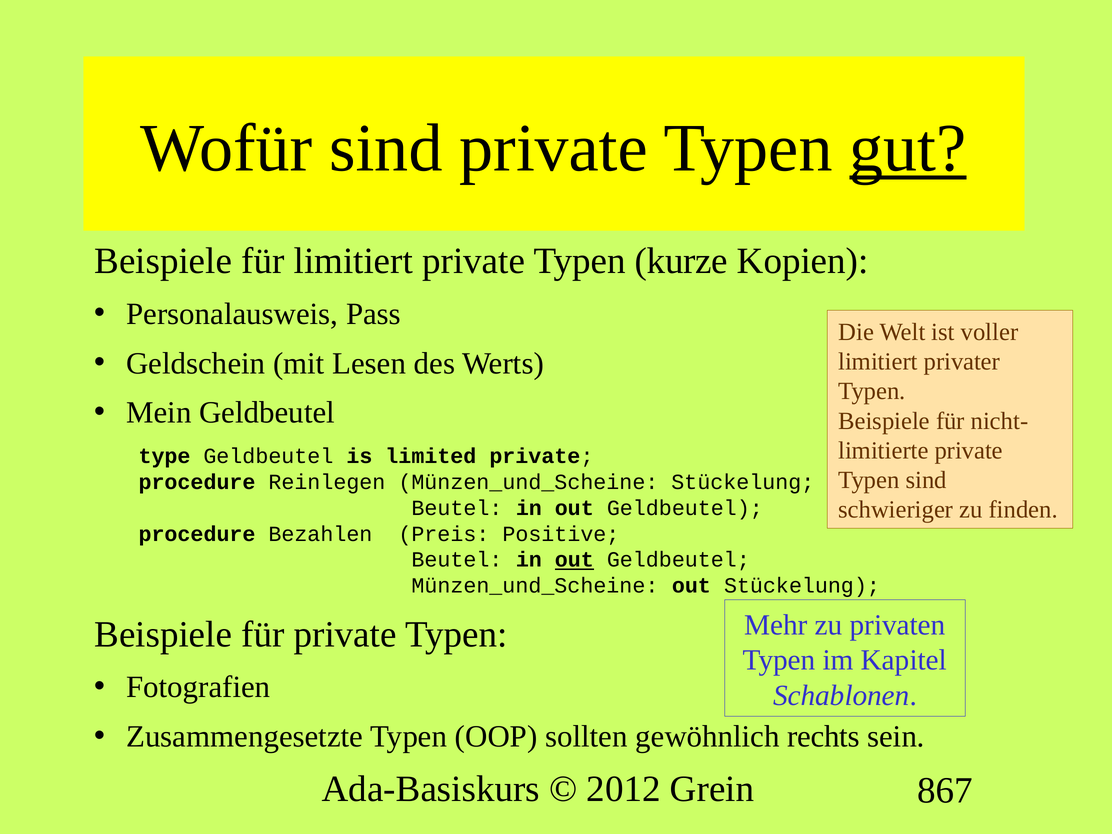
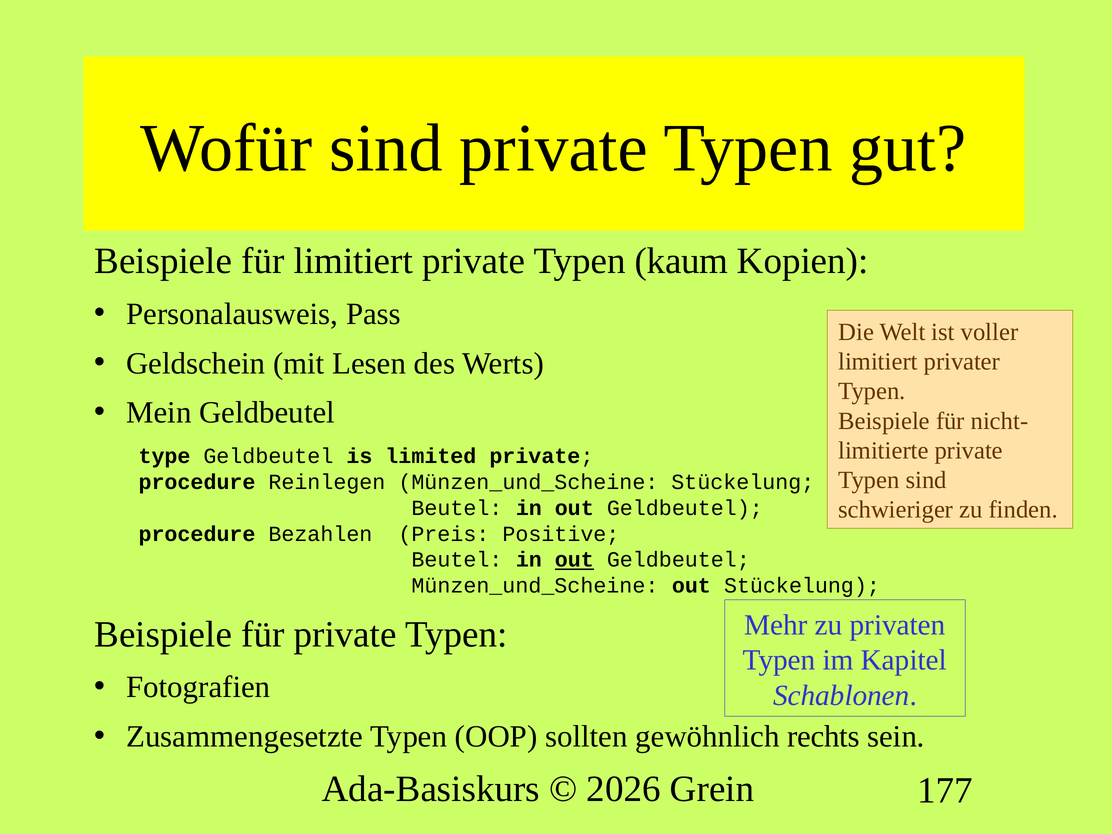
gut underline: present -> none (908, 148)
kurze: kurze -> kaum (681, 261)
2012: 2012 -> 2026 (624, 789)
867: 867 -> 177 (945, 790)
